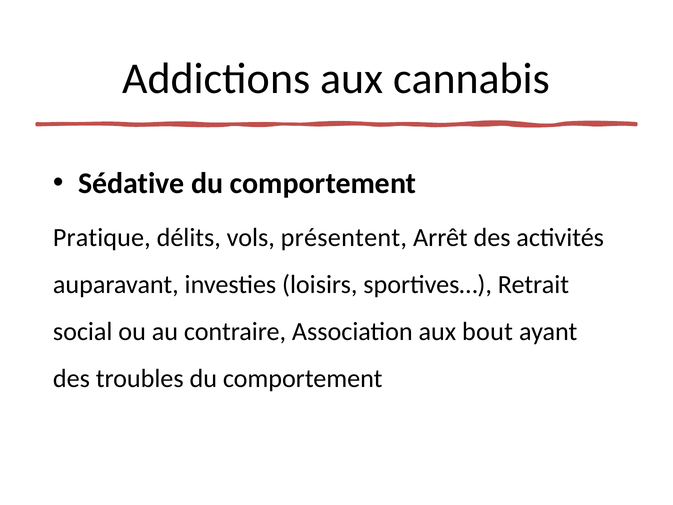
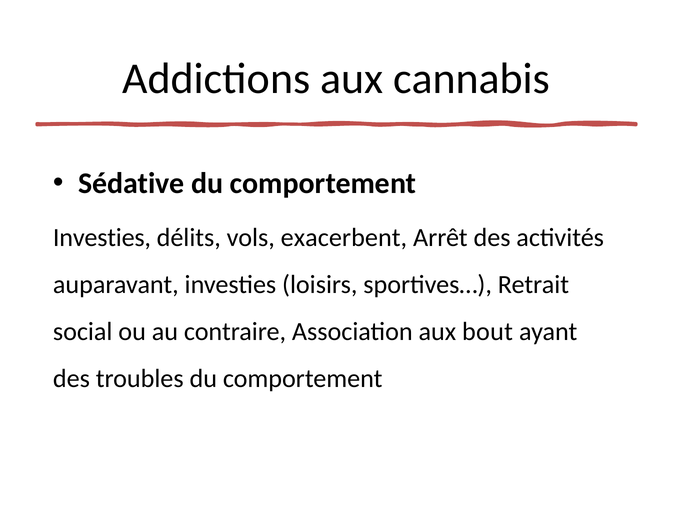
Pratique: Pratique -> Investies (102, 238)
présentent: présentent -> exacerbent (344, 238)
